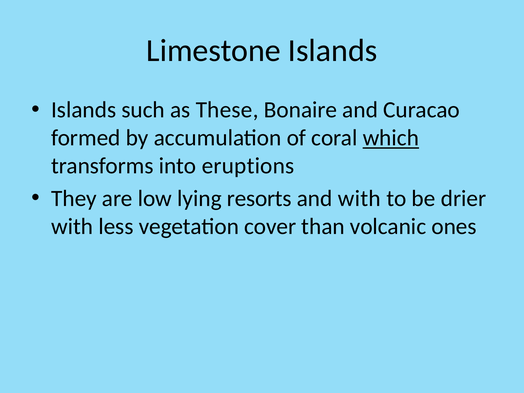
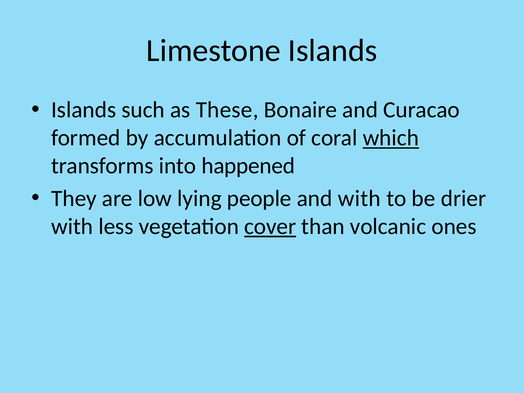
eruptions: eruptions -> happened (248, 166)
resorts: resorts -> people (259, 199)
cover underline: none -> present (270, 227)
